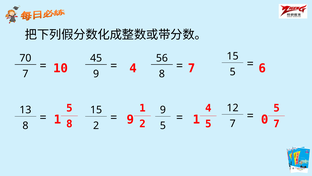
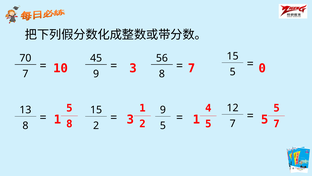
10 4: 4 -> 3 (133, 68)
6: 6 -> 0 (262, 68)
1 9: 9 -> 3 (130, 119)
1 0: 0 -> 5 (265, 119)
